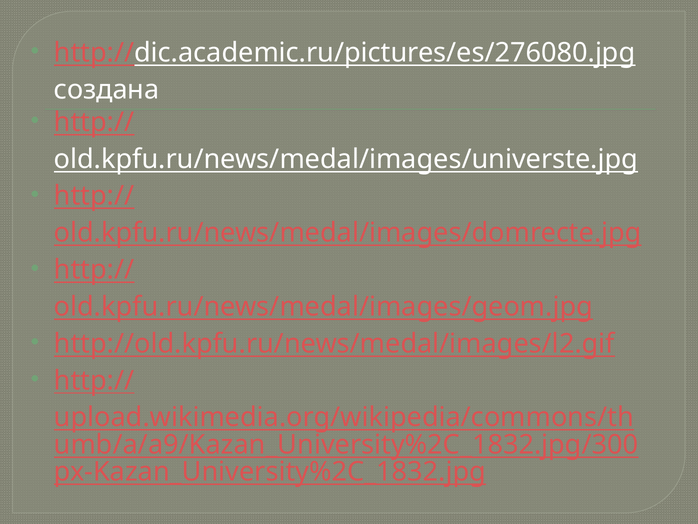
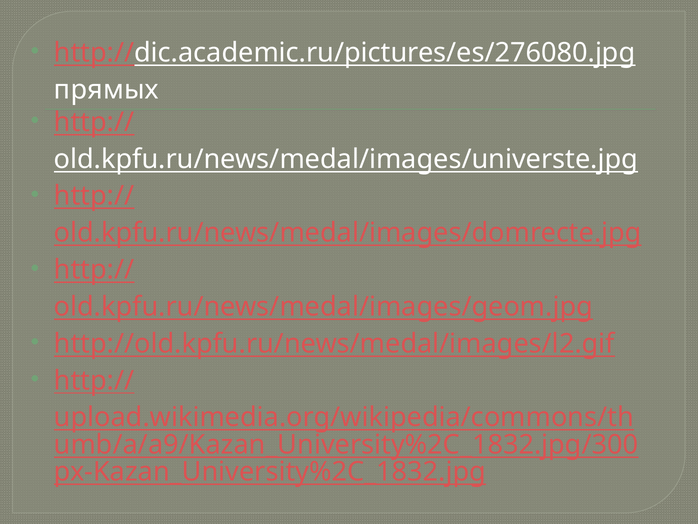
создана: создана -> прямых (106, 89)
